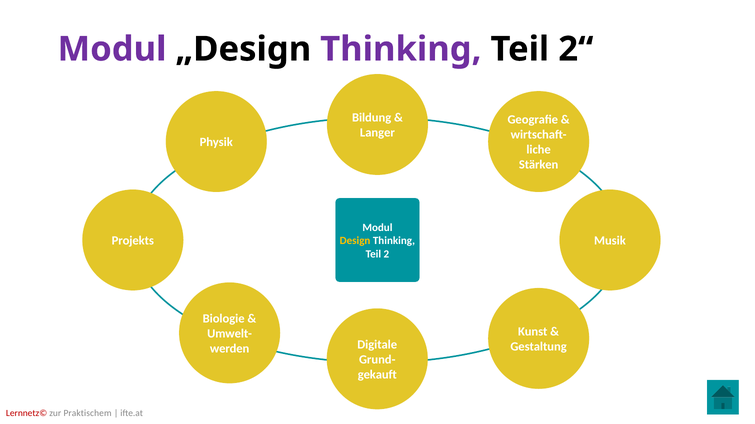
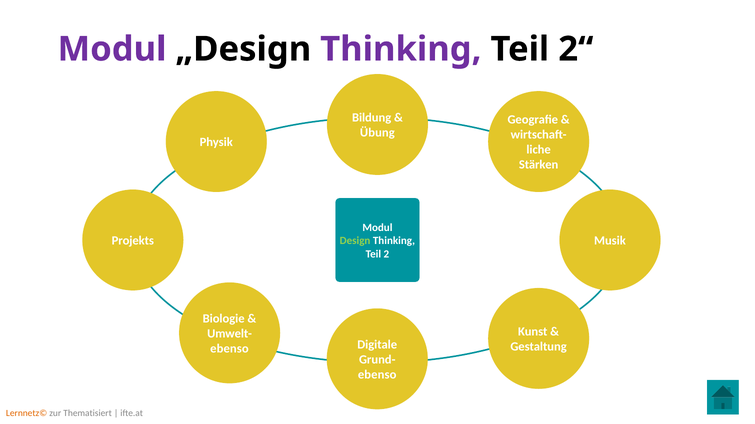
Langer: Langer -> Übung (377, 133)
Design colour: yellow -> light green (355, 241)
werden: werden -> ebenso (229, 349)
gekauft: gekauft -> ebenso (377, 375)
Lernnetz© colour: red -> orange (27, 414)
Praktischem: Praktischem -> Thematisiert (88, 414)
